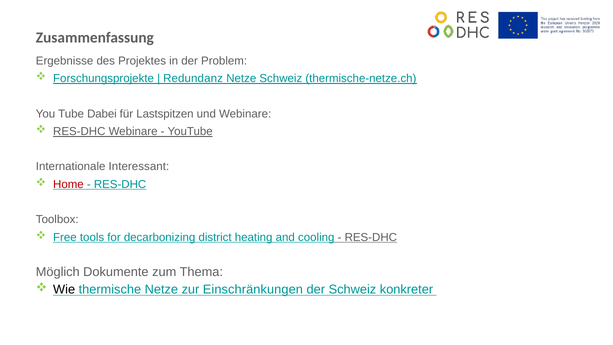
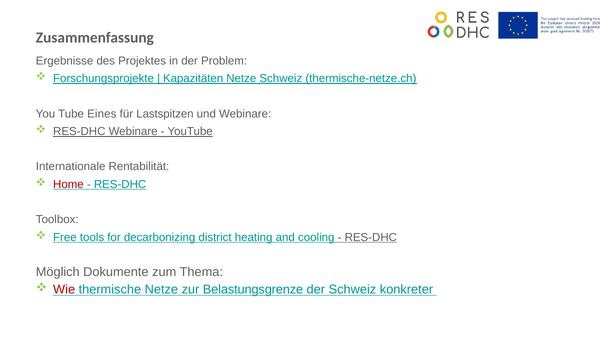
Redundanz: Redundanz -> Kapazitäten (193, 78)
Dabei: Dabei -> Eines (102, 114)
Interessant: Interessant -> Rentabilität (139, 167)
Wie colour: black -> red (64, 290)
Einschränkungen: Einschränkungen -> Belastungsgrenze (253, 290)
